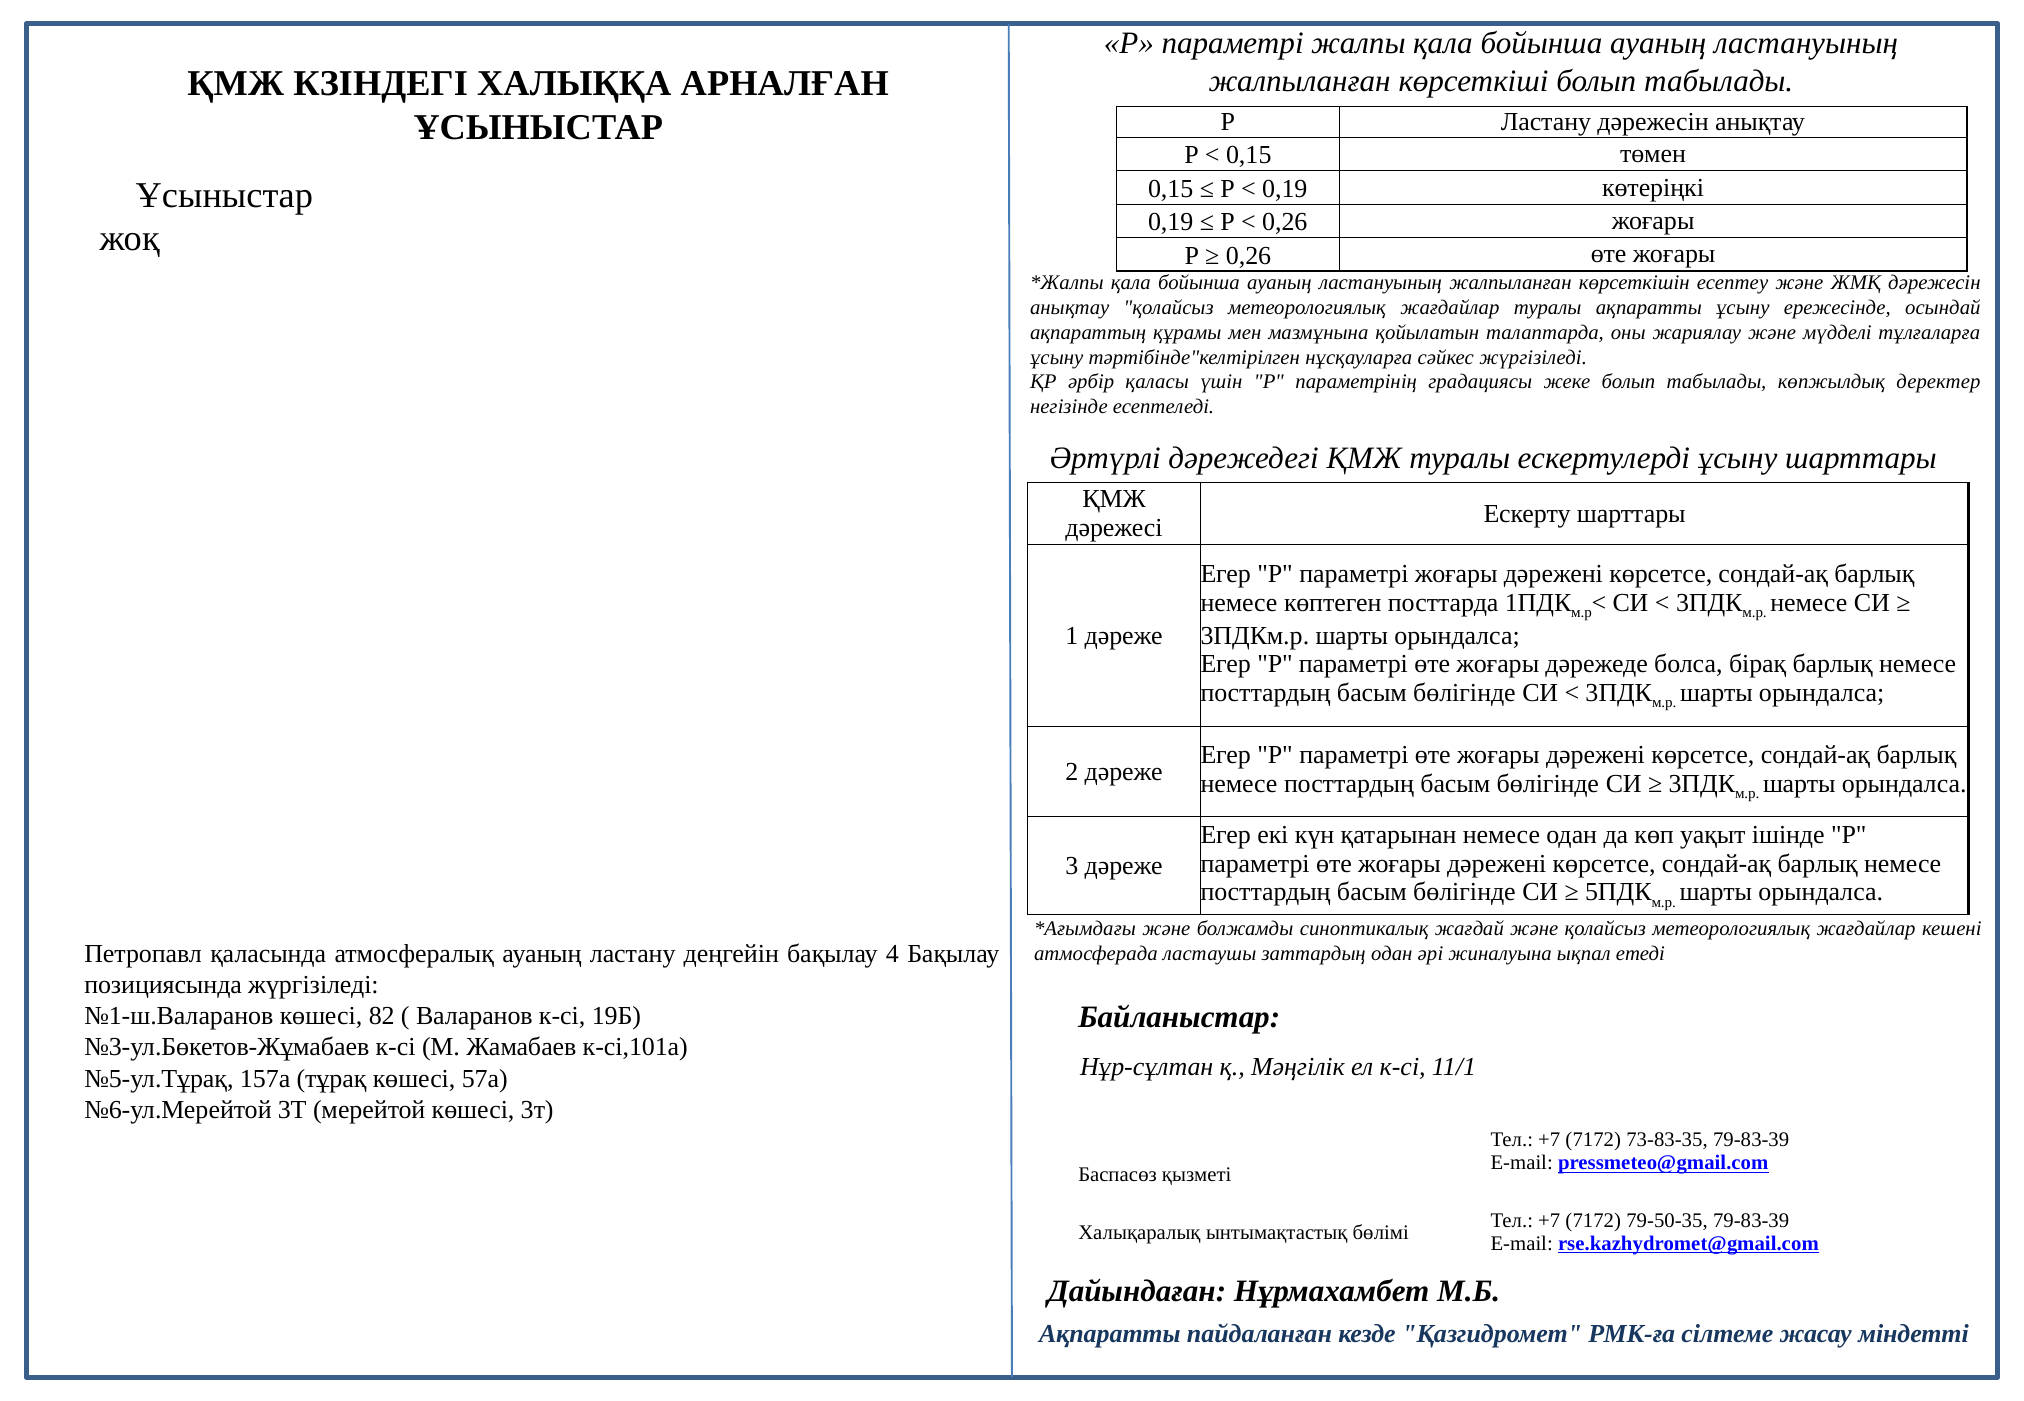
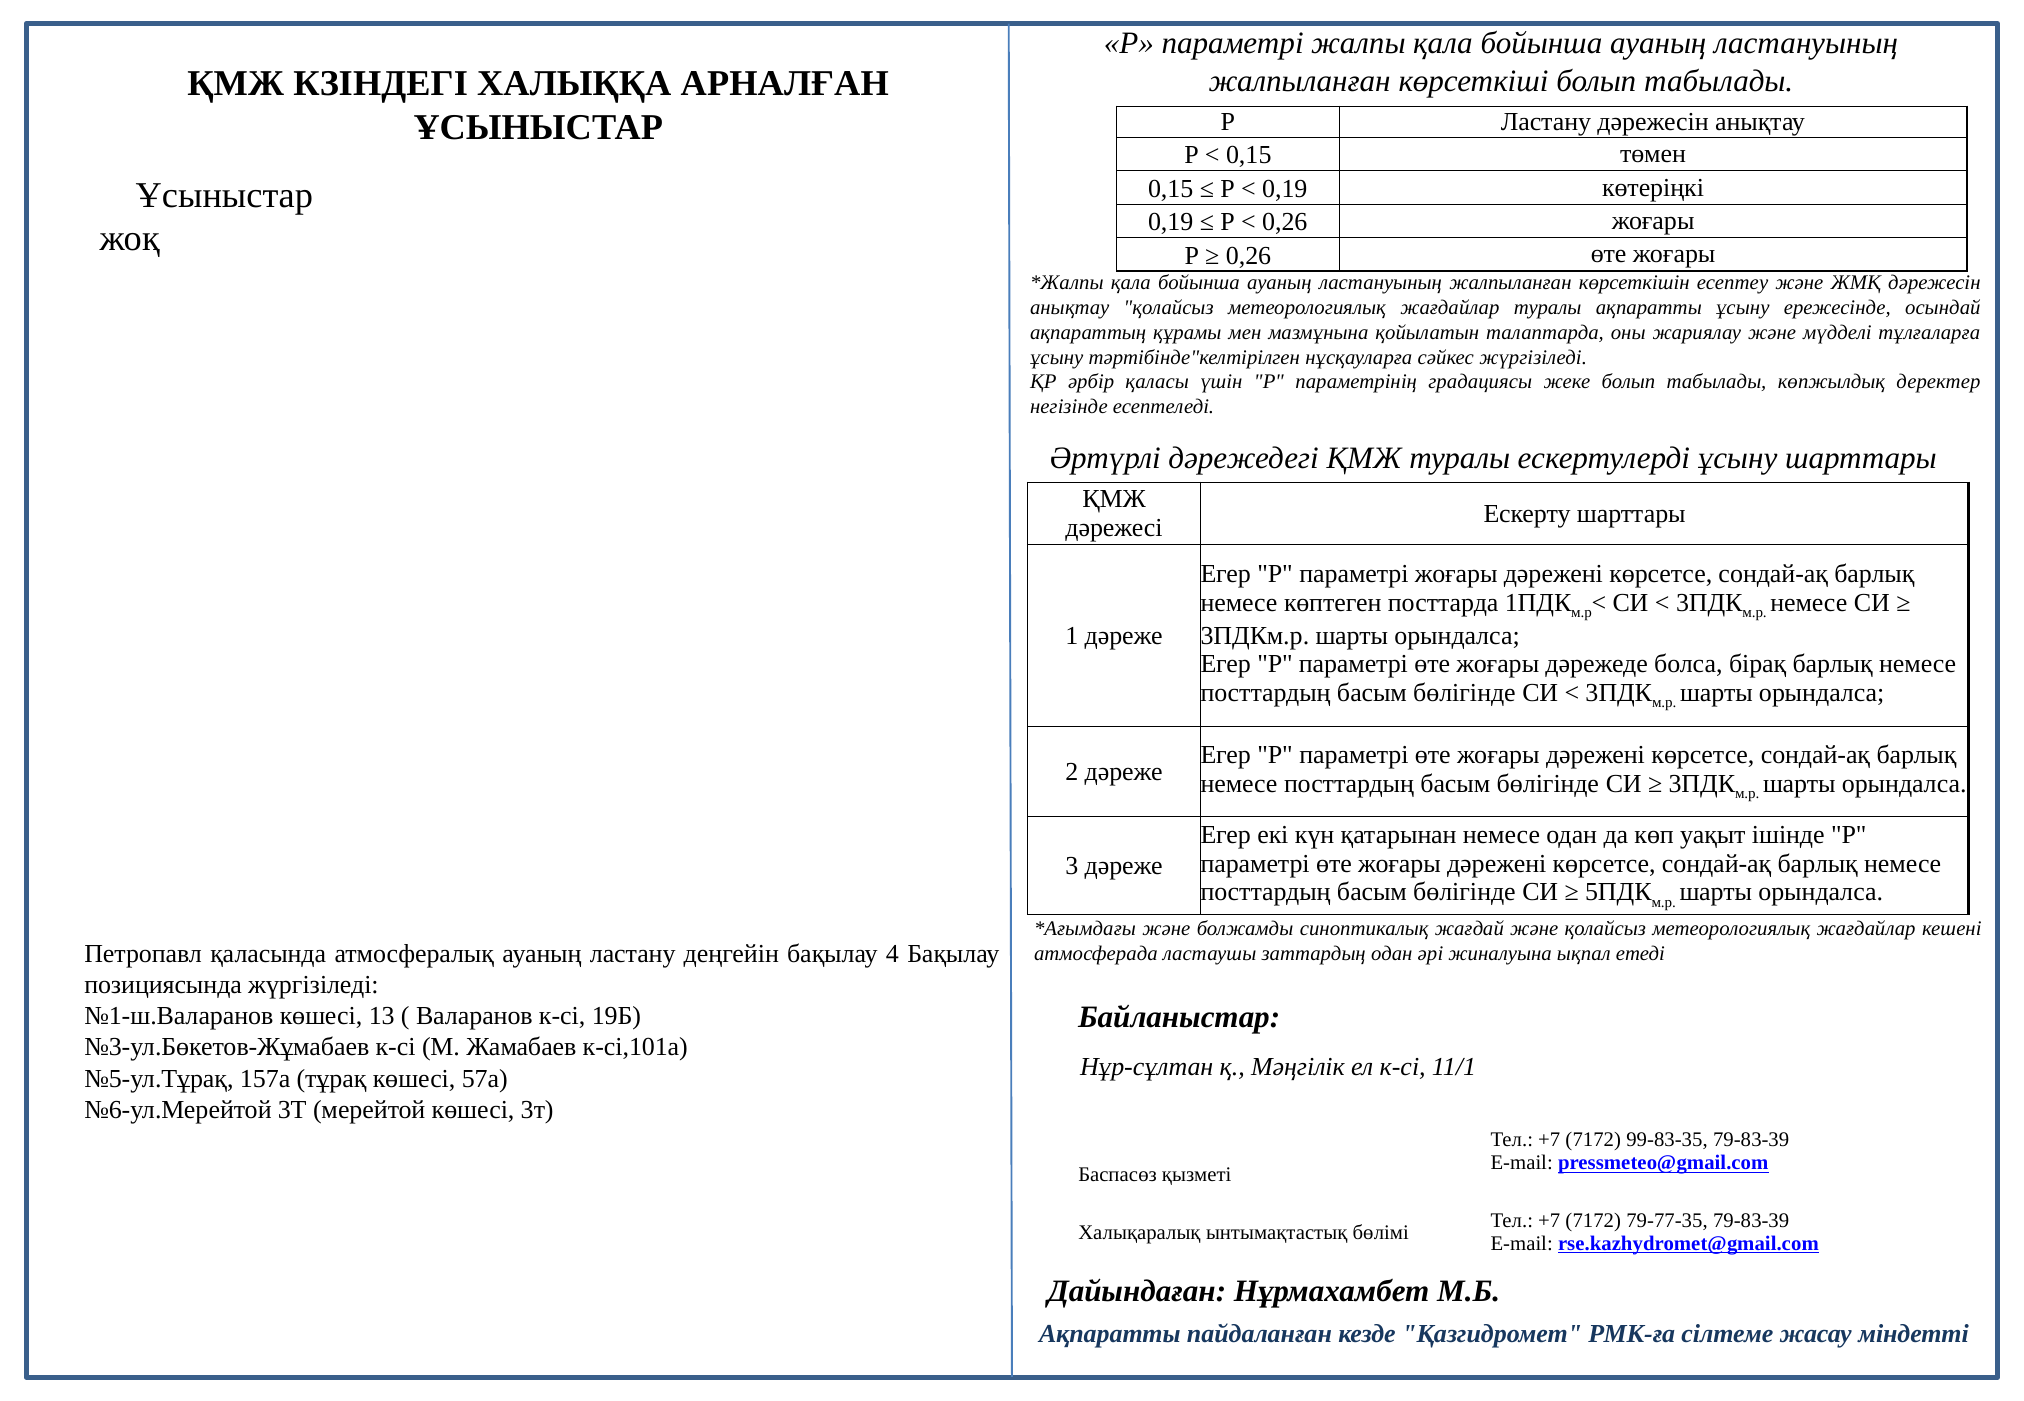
82: 82 -> 13 (382, 1016)
73-83-35: 73-83-35 -> 99-83-35 (1667, 1140)
79-50-35: 79-50-35 -> 79-77-35 (1667, 1221)
